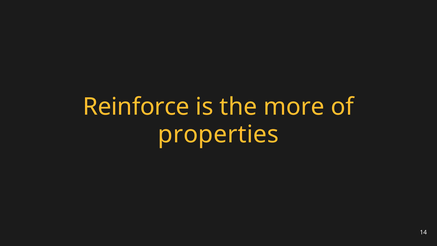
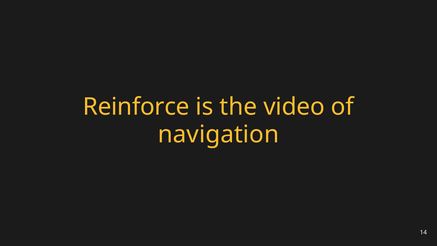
more: more -> video (294, 107)
properties: properties -> navigation (218, 134)
